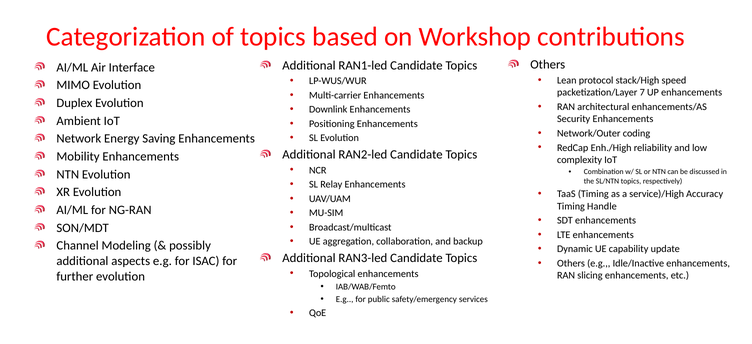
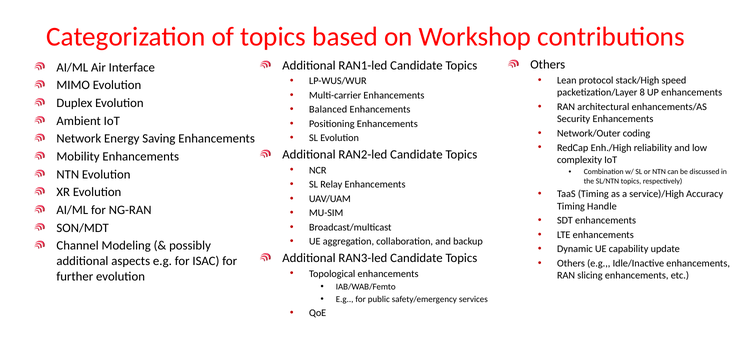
7: 7 -> 8 (642, 93)
Downlink: Downlink -> Balanced (328, 110)
